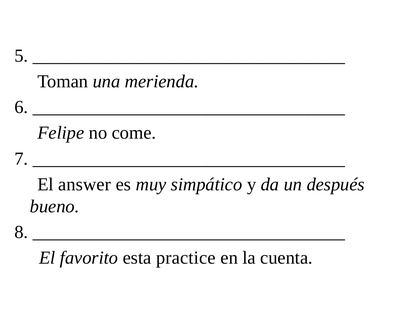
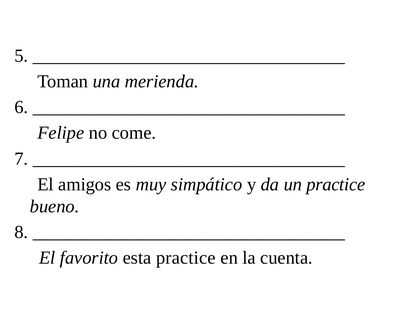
answer: answer -> amigos (85, 184)
un después: después -> practice (336, 184)
